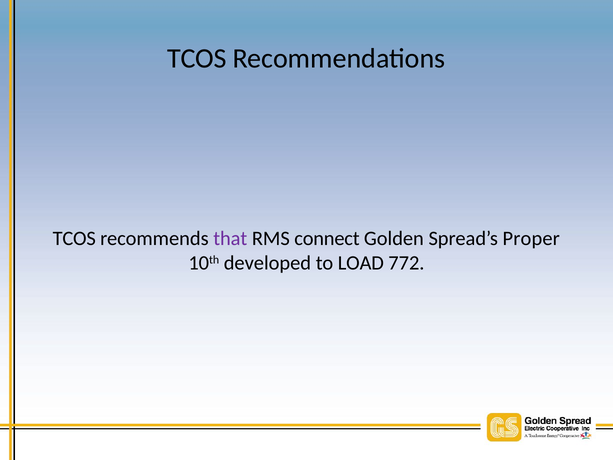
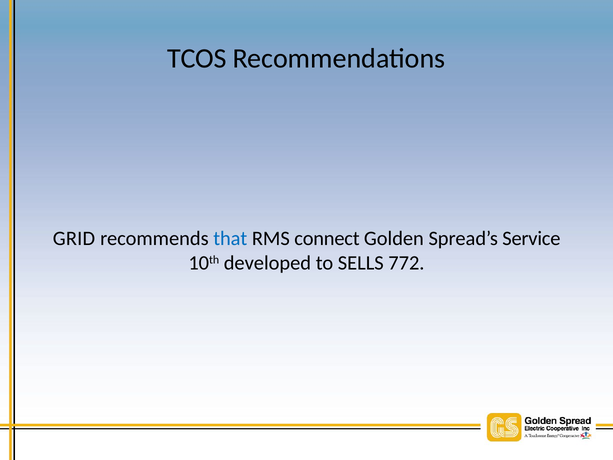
TCOS: TCOS -> GRID (74, 238)
that colour: purple -> blue (230, 238)
Proper: Proper -> Service (531, 238)
LOAD: LOAD -> SELLS (361, 263)
